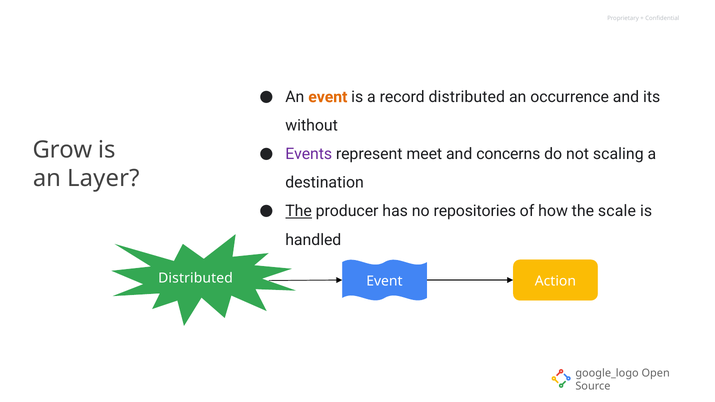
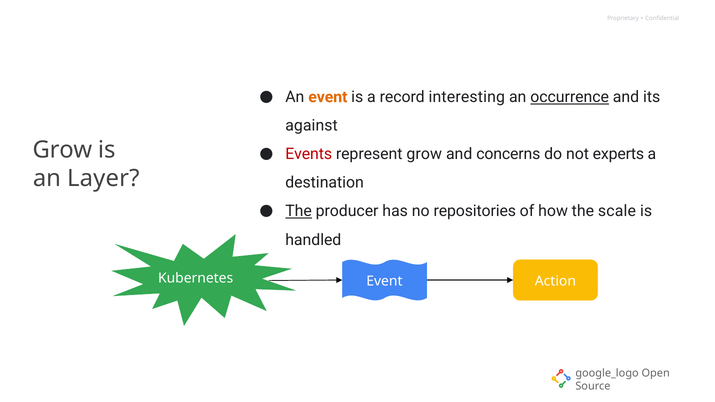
record distributed: distributed -> interesting (467, 97)
occurrence underline: none -> present (570, 97)
without: without -> against (312, 126)
Events colour: purple -> red (309, 154)
represent meet: meet -> grow (424, 154)
scaling: scaling -> experts (618, 154)
Distributed: Distributed -> Kubernetes (196, 278)
